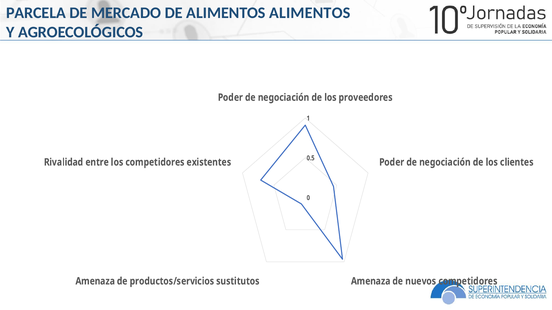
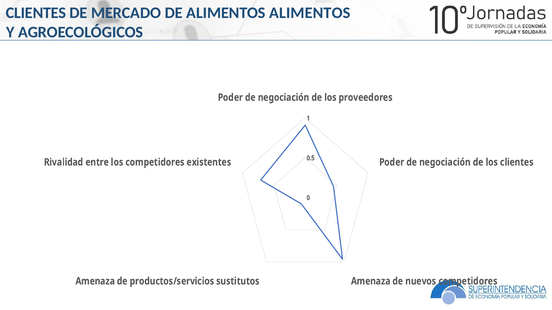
PARCELA: PARCELA -> CLIENTES (36, 13)
